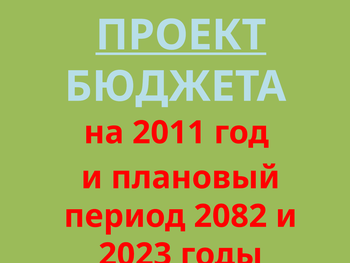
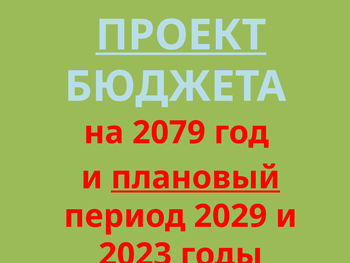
2011: 2011 -> 2079 (169, 132)
плановый underline: none -> present (195, 177)
2082: 2082 -> 2029 (230, 216)
